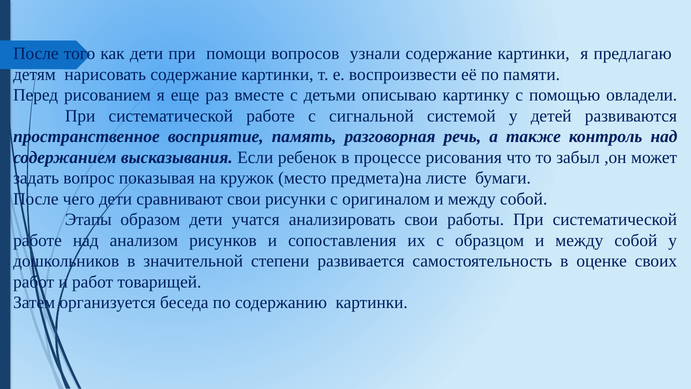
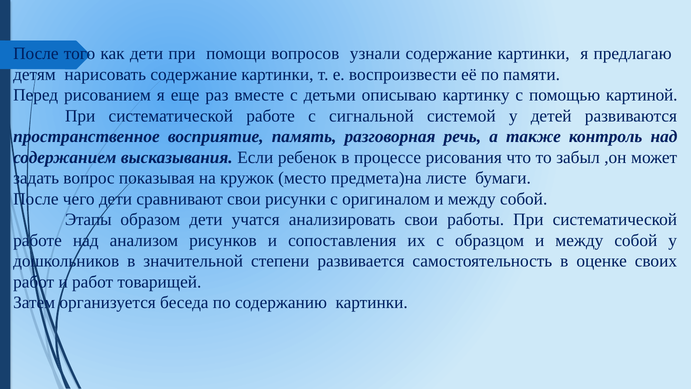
овладели: овладели -> картиной (642, 95)
